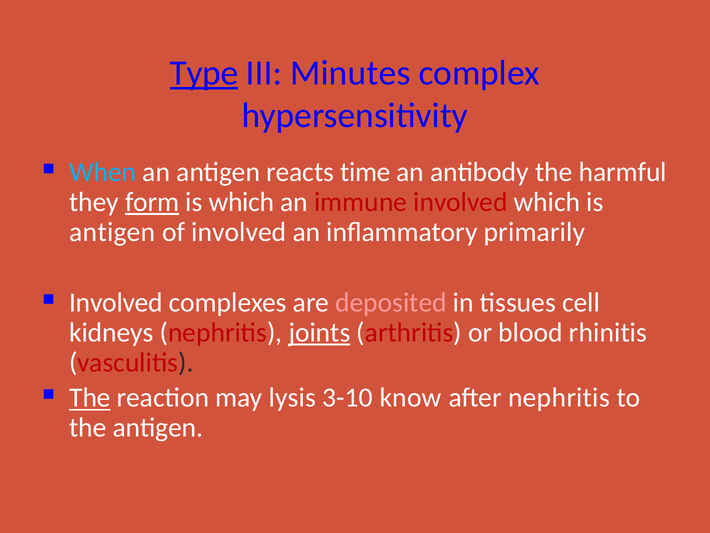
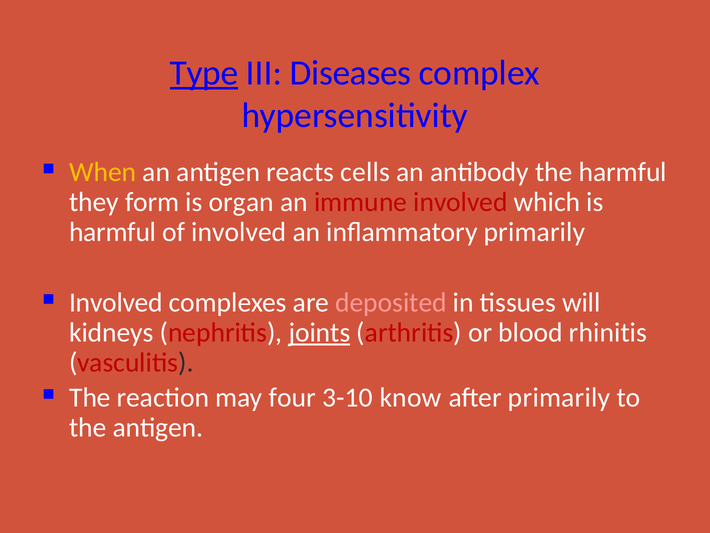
Minutes: Minutes -> Diseases (351, 73)
When colour: light blue -> yellow (103, 172)
time: time -> cells (365, 172)
form underline: present -> none (152, 202)
is which: which -> organ (241, 202)
antigen: antigen -> harmful (113, 232)
cell: cell -> will (581, 302)
The underline: present -> none (90, 397)
lysis: lysis -> four (292, 397)
after nephritis: nephritis -> primarily (559, 397)
